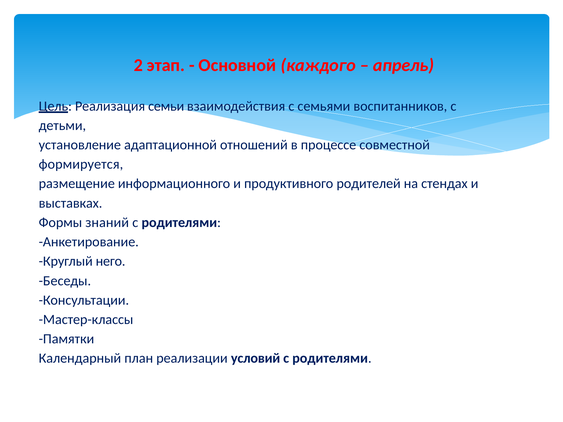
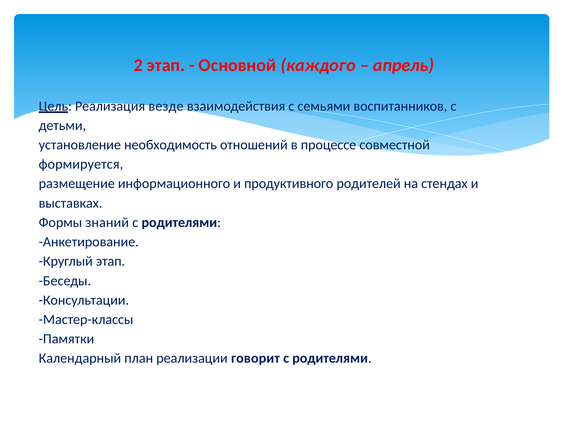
семьи: семьи -> везде (166, 106)
адаптационной: адаптационной -> необходимость (171, 145)
Круглый него: него -> этап (111, 261)
условий: условий -> говорит (255, 359)
